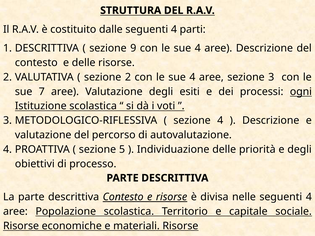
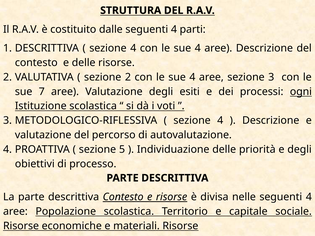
9: 9 -> 4 (133, 48)
